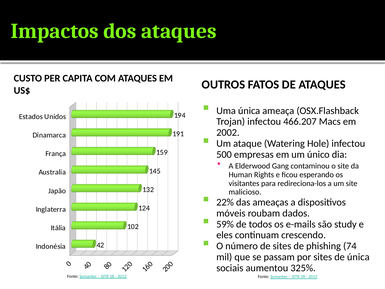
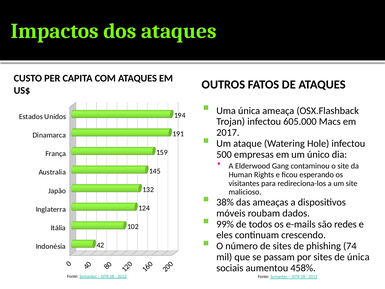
466.207: 466.207 -> 605.000 (300, 122)
2002: 2002 -> 2017 (228, 133)
22%: 22% -> 38% (225, 202)
59%: 59% -> 99% (225, 224)
study: study -> redes (345, 224)
325%: 325% -> 458% (303, 268)
